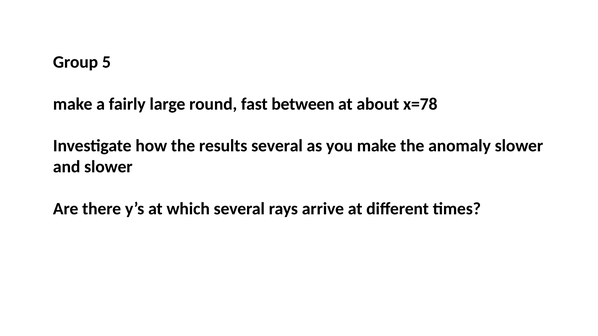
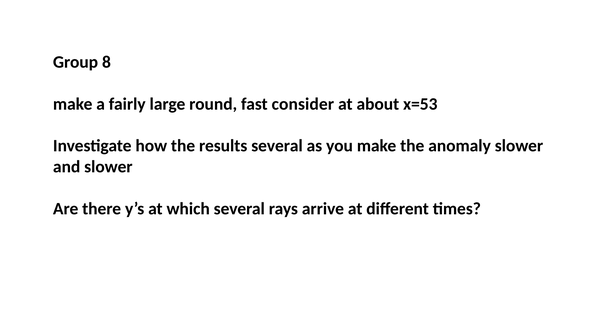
5: 5 -> 8 (106, 62)
between: between -> consider (303, 104)
x=78: x=78 -> x=53 (420, 104)
